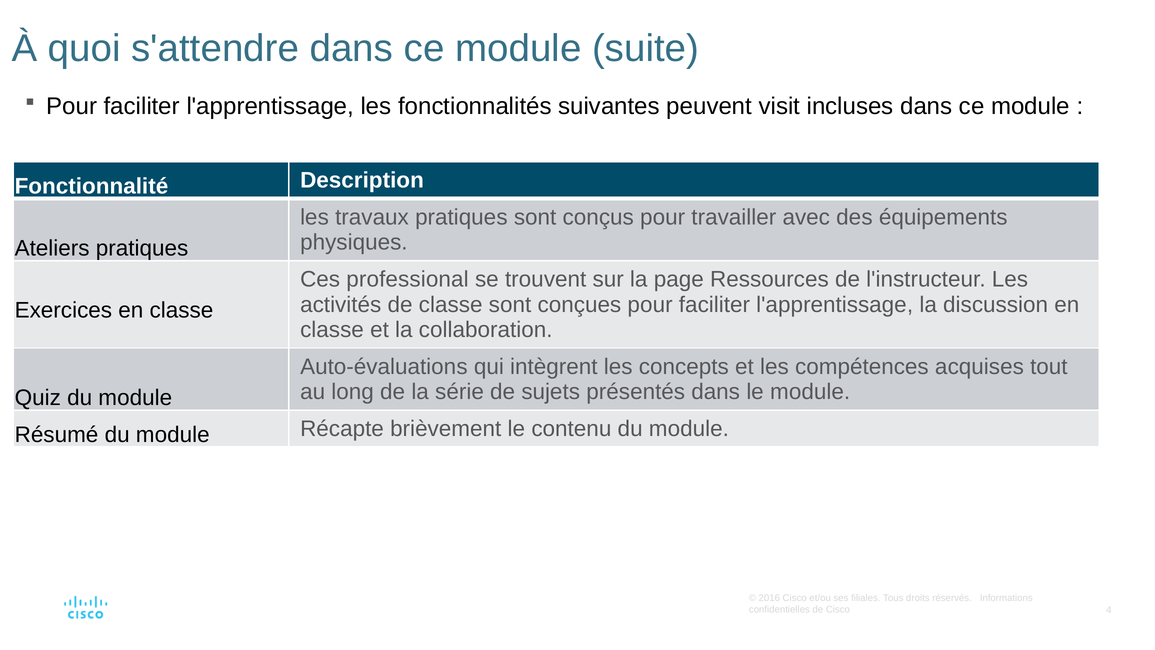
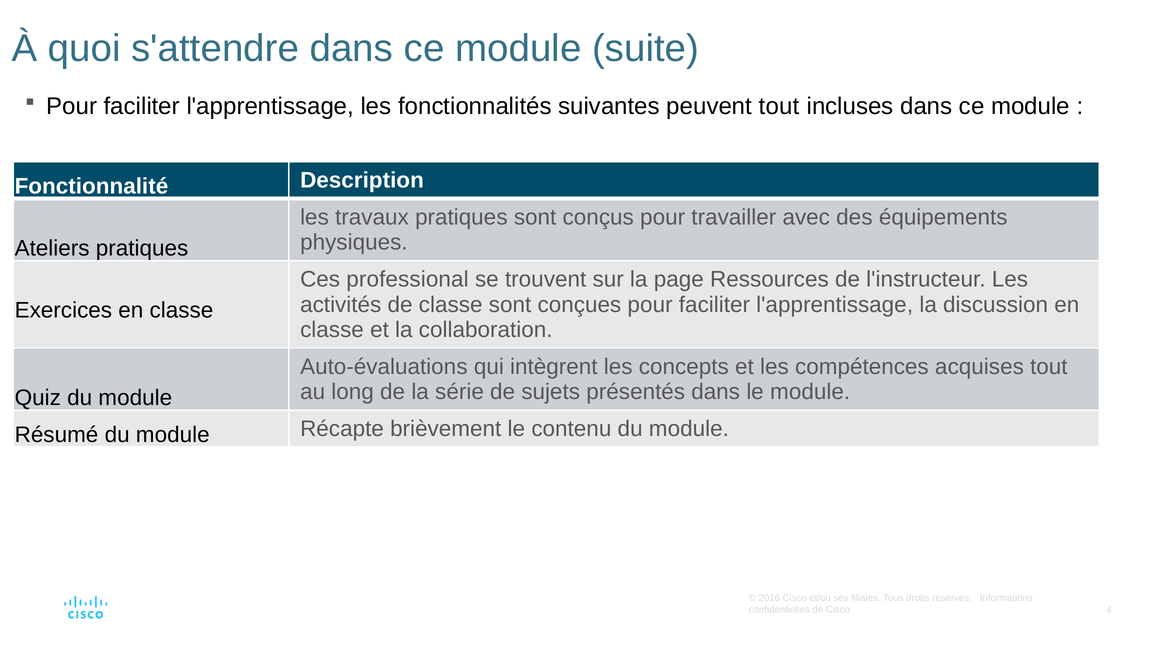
peuvent visit: visit -> tout (779, 106)
